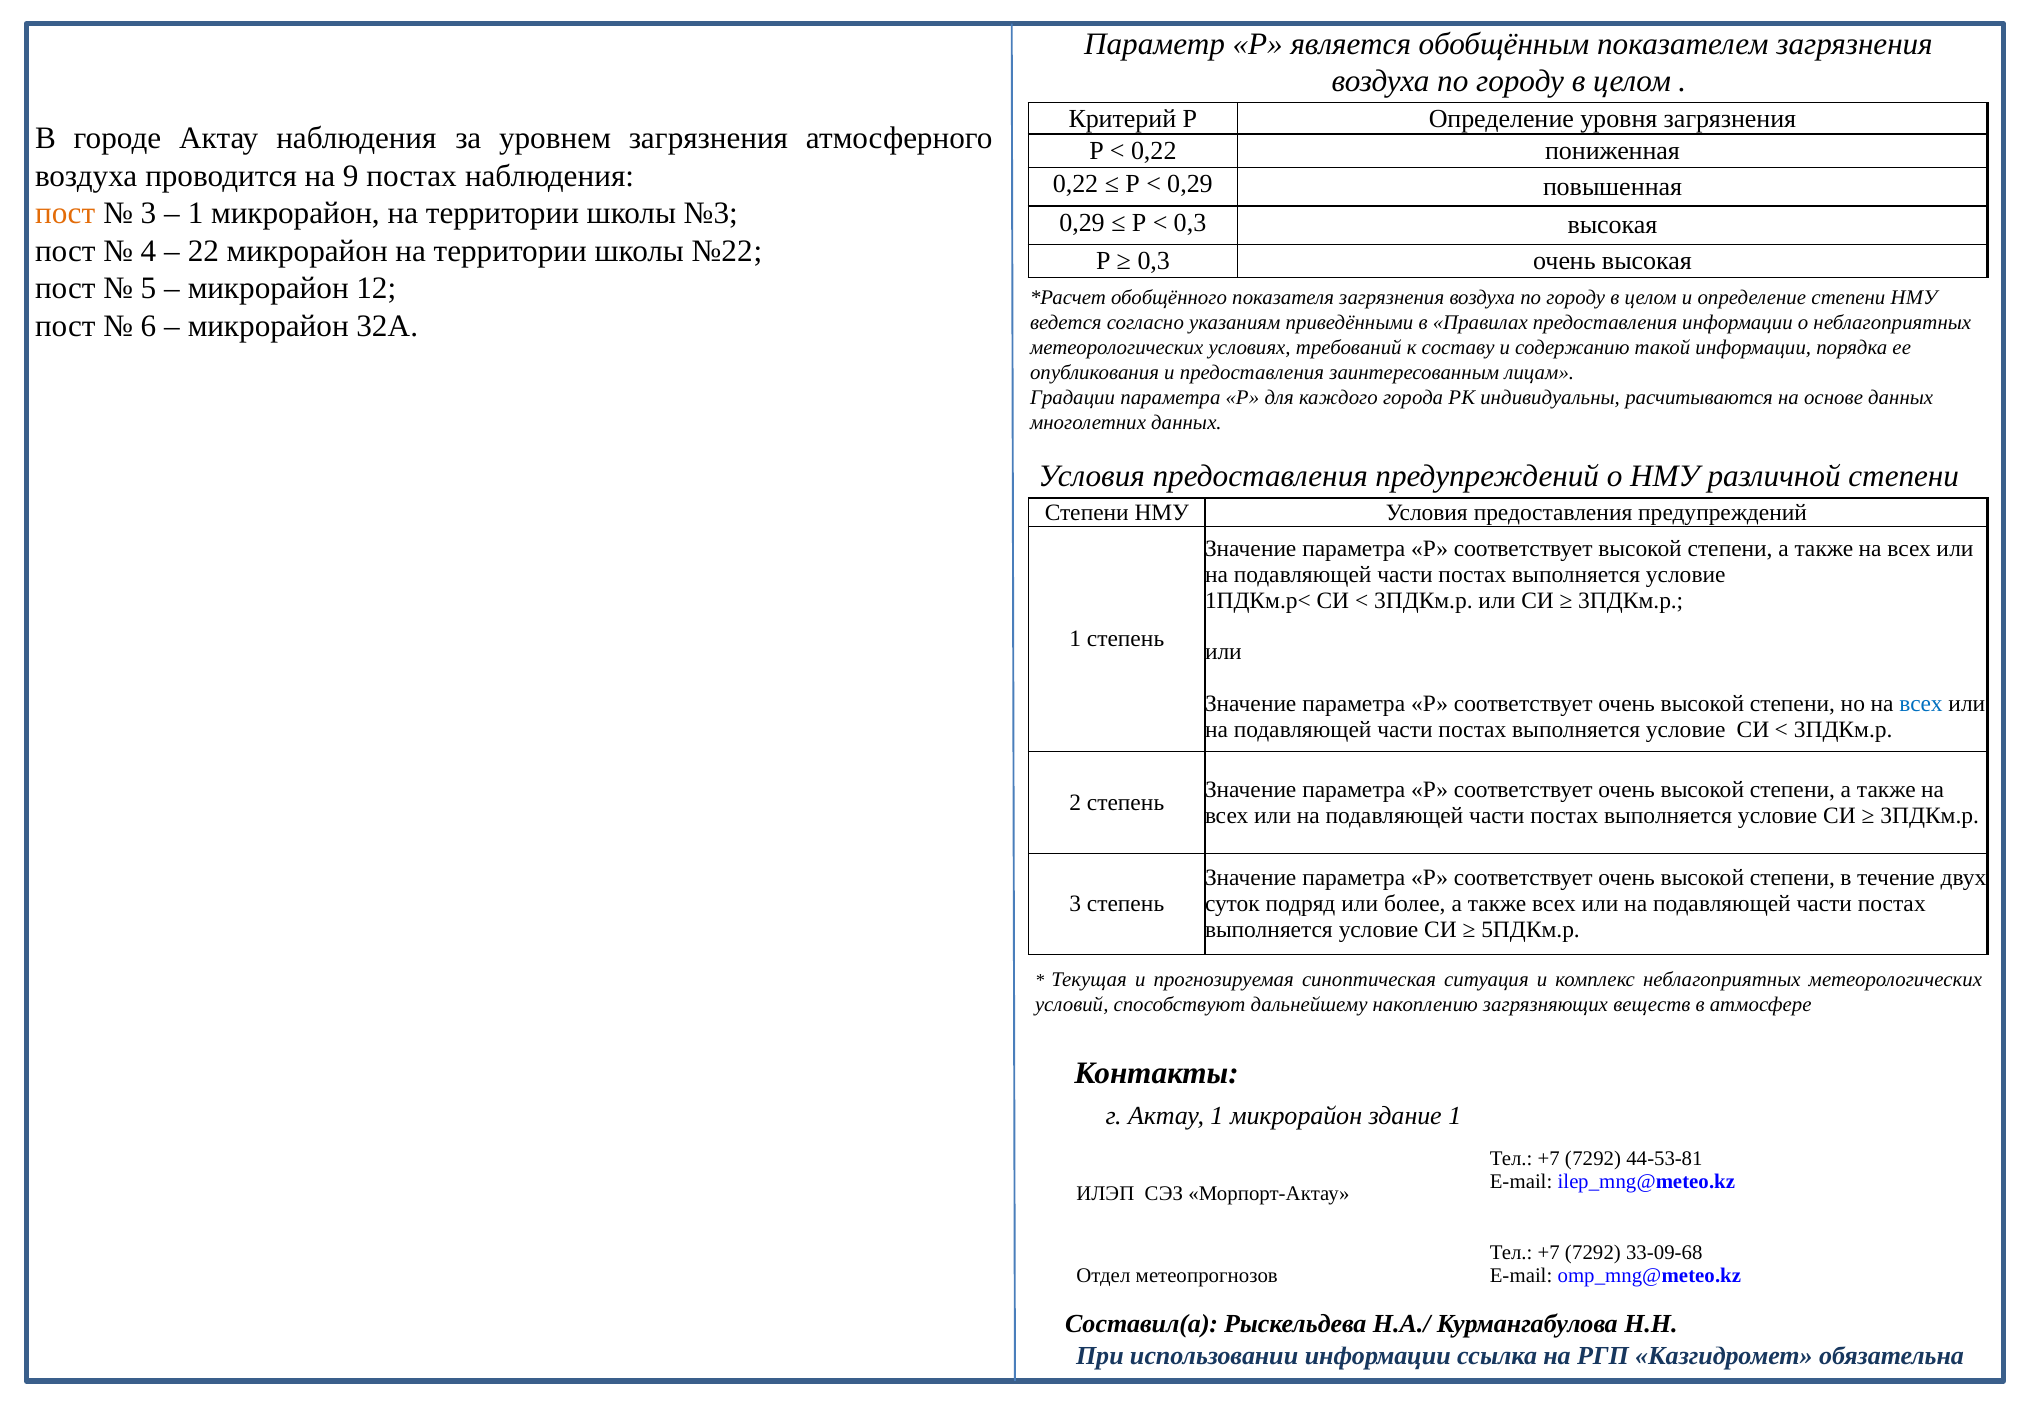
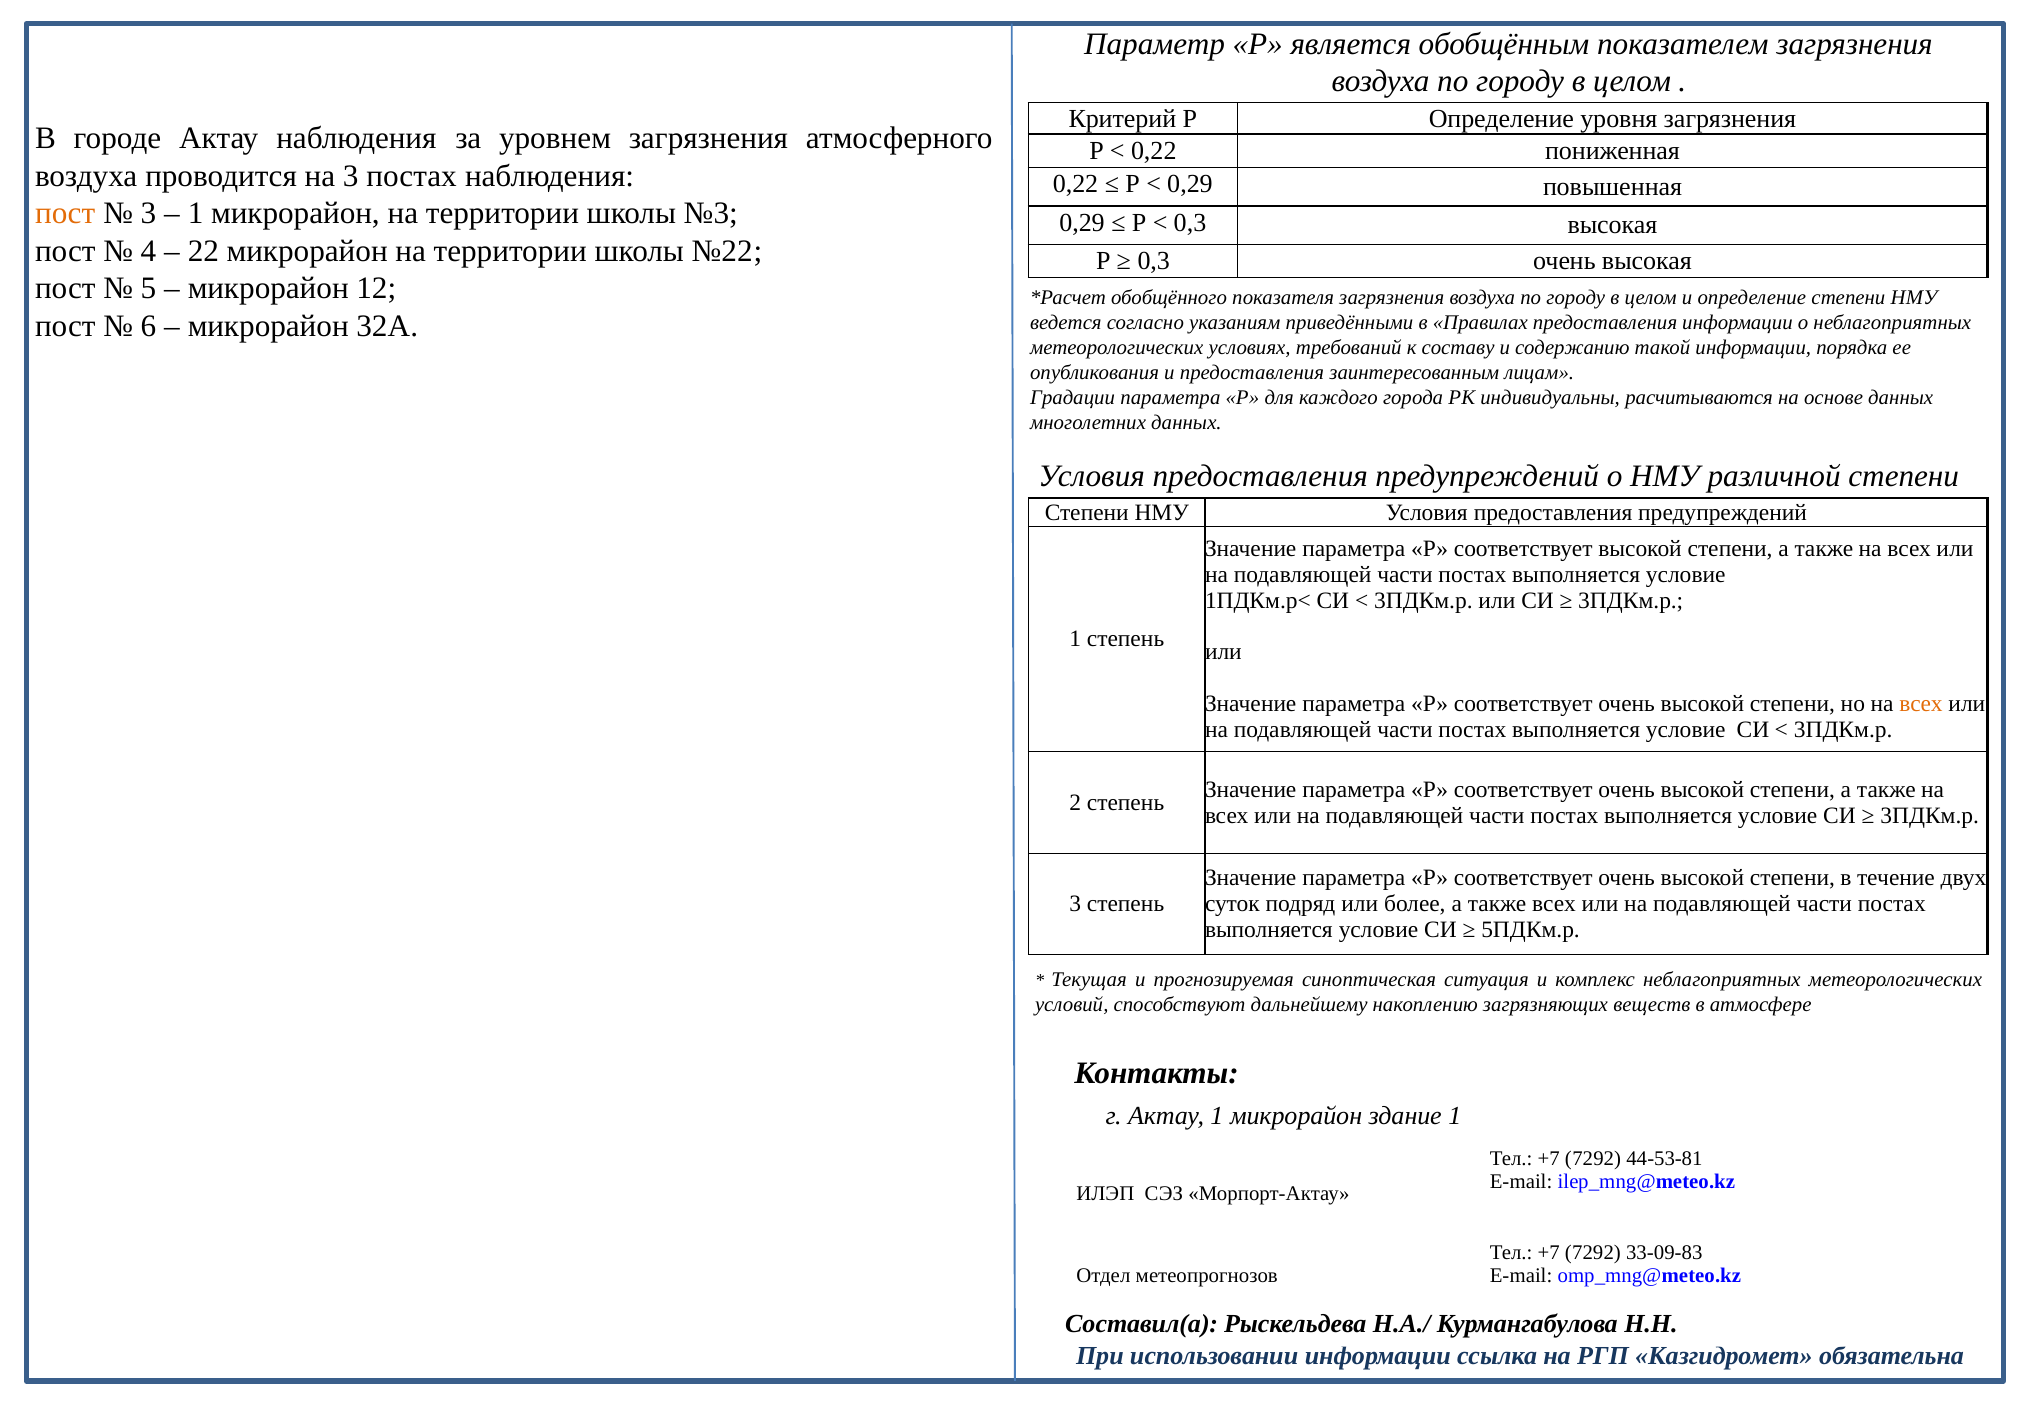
на 9: 9 -> 3 (351, 176)
всех colour: blue -> orange (1921, 704)
33-09-68: 33-09-68 -> 33-09-83 (1664, 1253)
